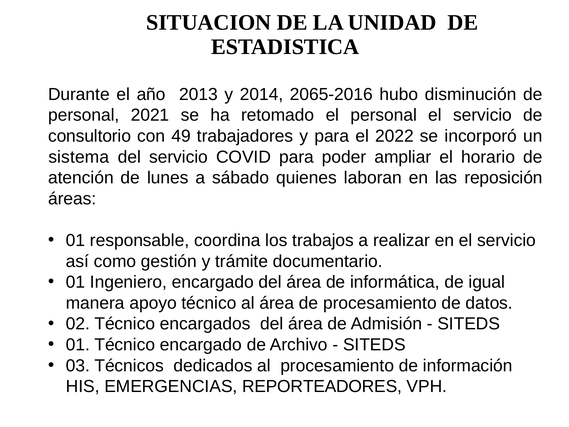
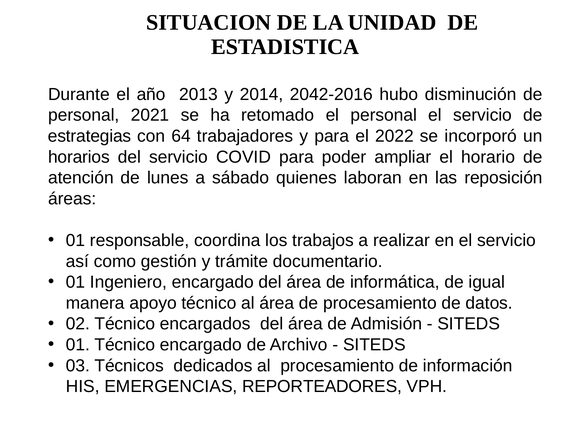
2065-2016: 2065-2016 -> 2042-2016 (331, 94)
consultorio: consultorio -> estrategias (90, 136)
49: 49 -> 64 (181, 136)
sistema: sistema -> horarios (79, 157)
